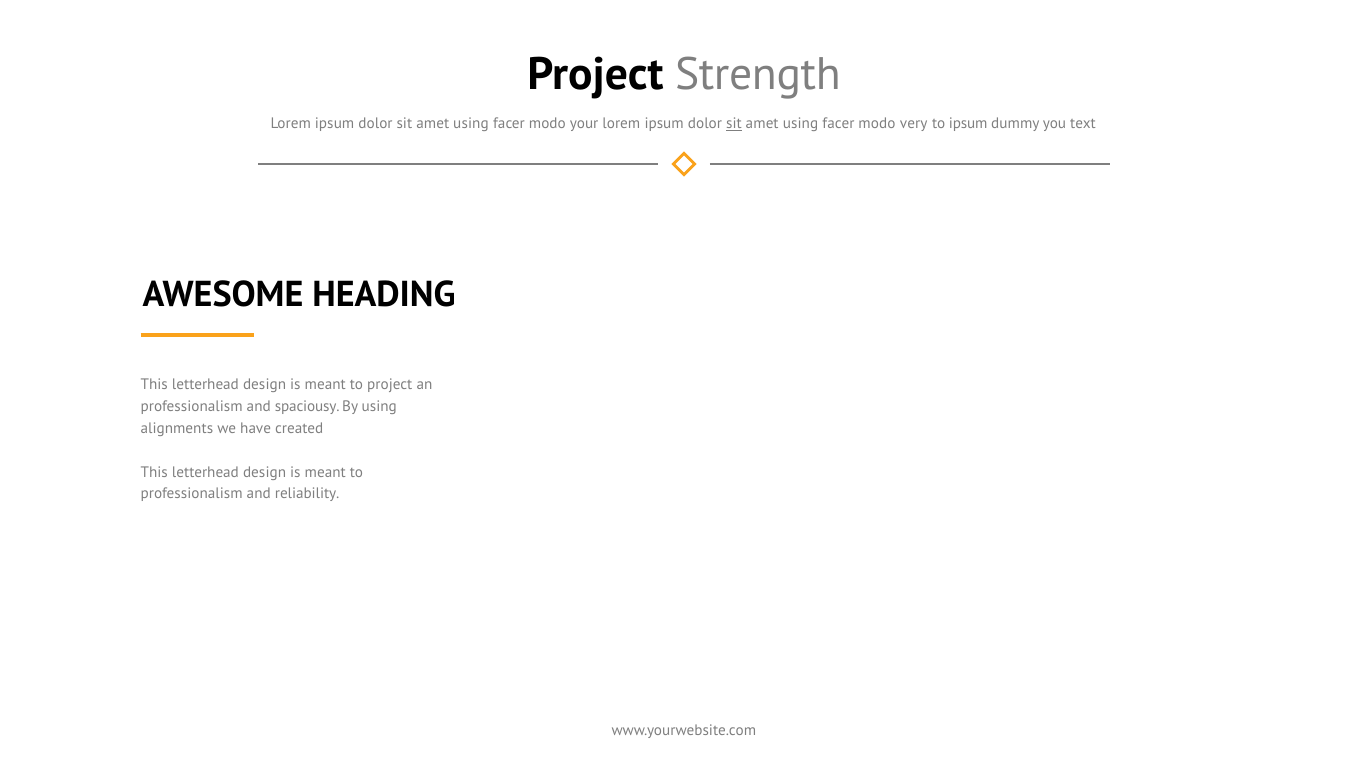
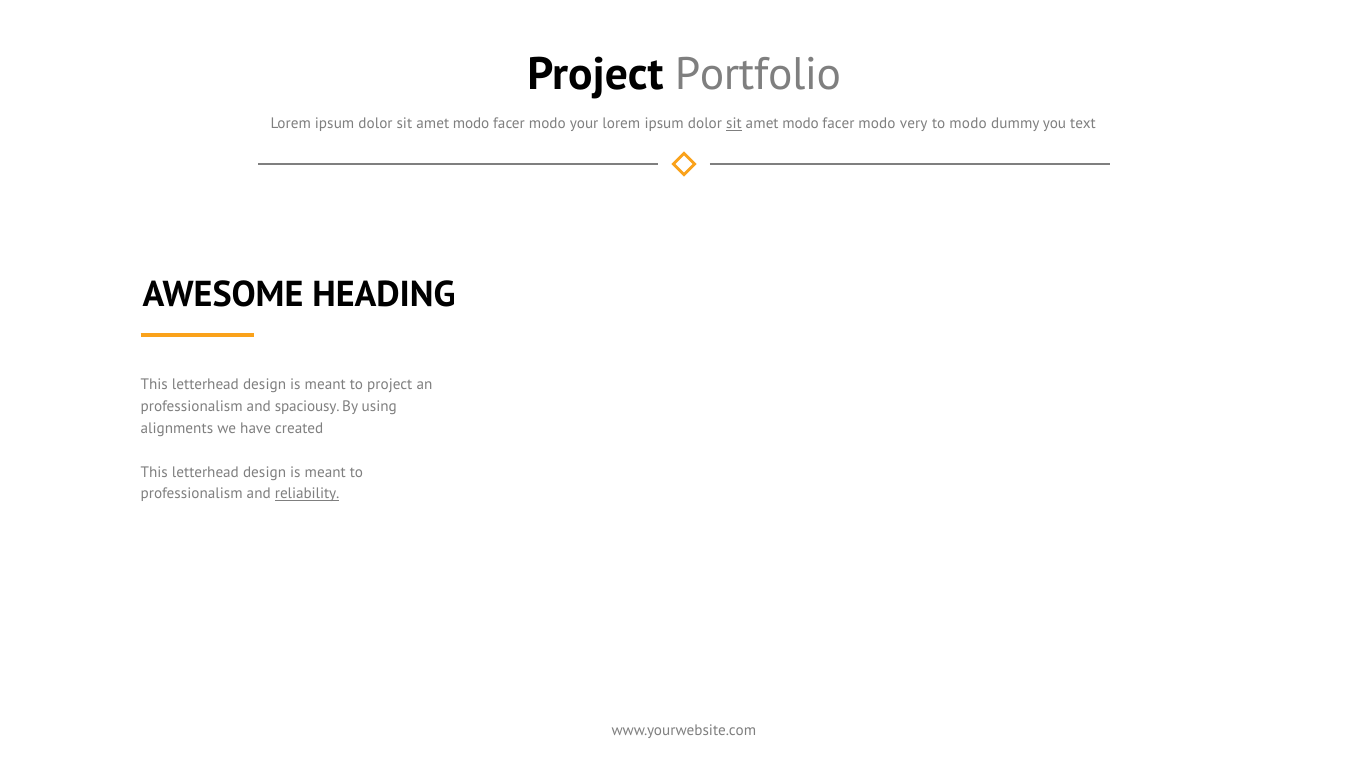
Strength: Strength -> Portfolio (758, 75)
using: using -> modo (471, 124)
using: using -> modo (801, 124)
to ipsum: ipsum -> modo (968, 124)
reliability underline: none -> present (307, 494)
